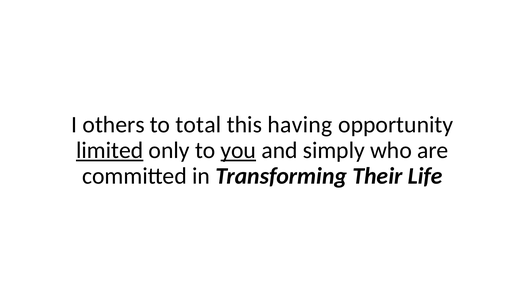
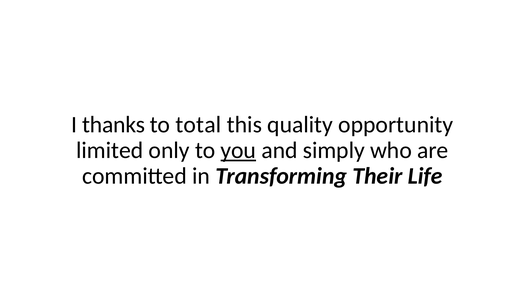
others: others -> thanks (114, 125)
having: having -> quality (300, 125)
limited underline: present -> none (110, 150)
